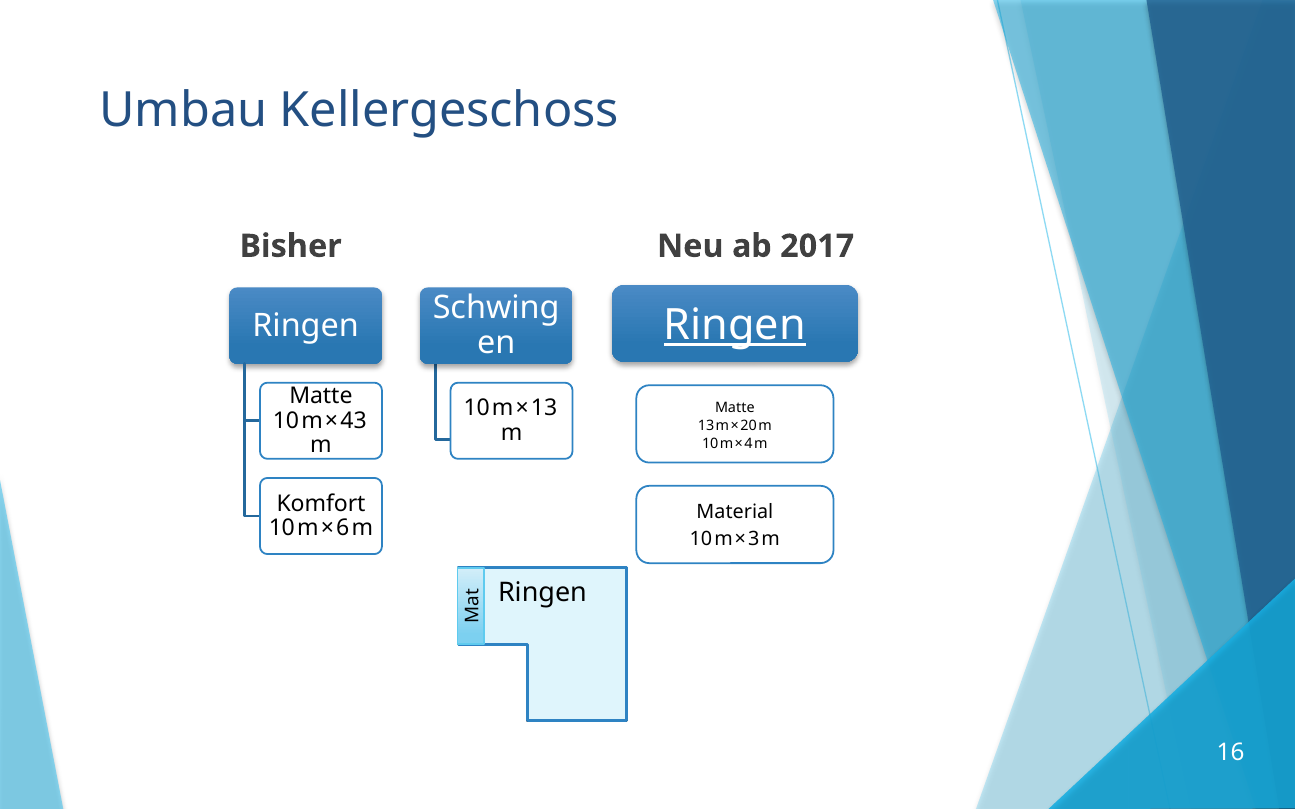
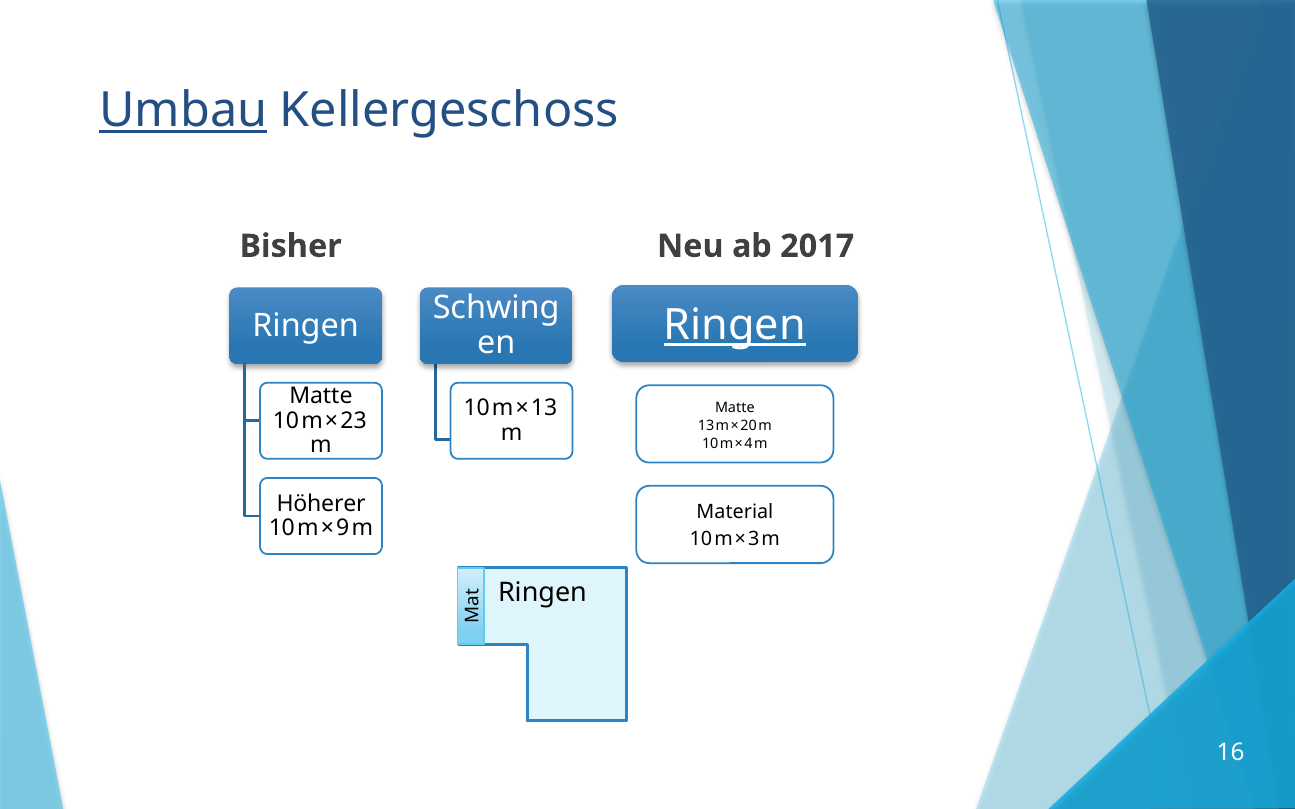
Umbau underline: none -> present (183, 111)
43: 43 -> 23 (354, 421)
Komfort: Komfort -> Höherer (321, 504)
6: 6 -> 9 (343, 528)
